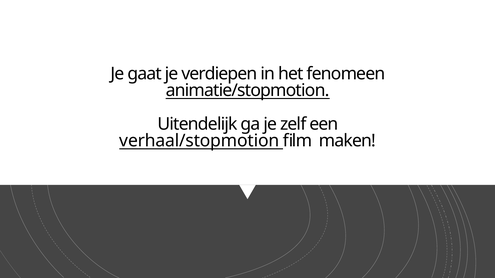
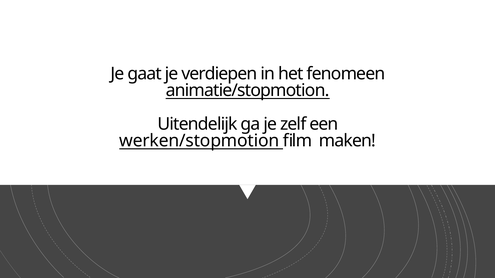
verhaal/stopmotion: verhaal/stopmotion -> werken/stopmotion (199, 141)
